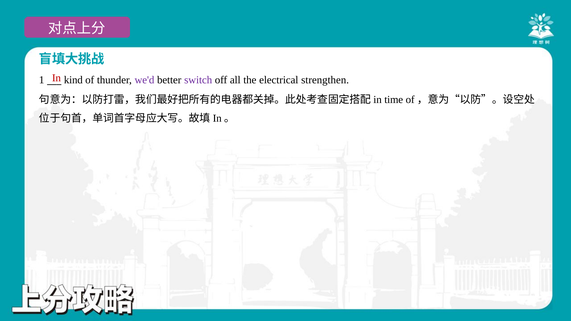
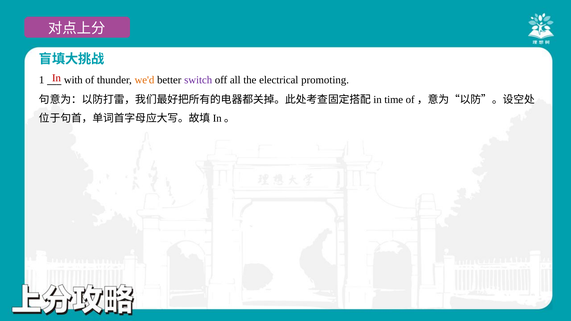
kind: kind -> with (73, 80)
we'd colour: purple -> orange (144, 80)
strengthen: strengthen -> promoting (325, 80)
